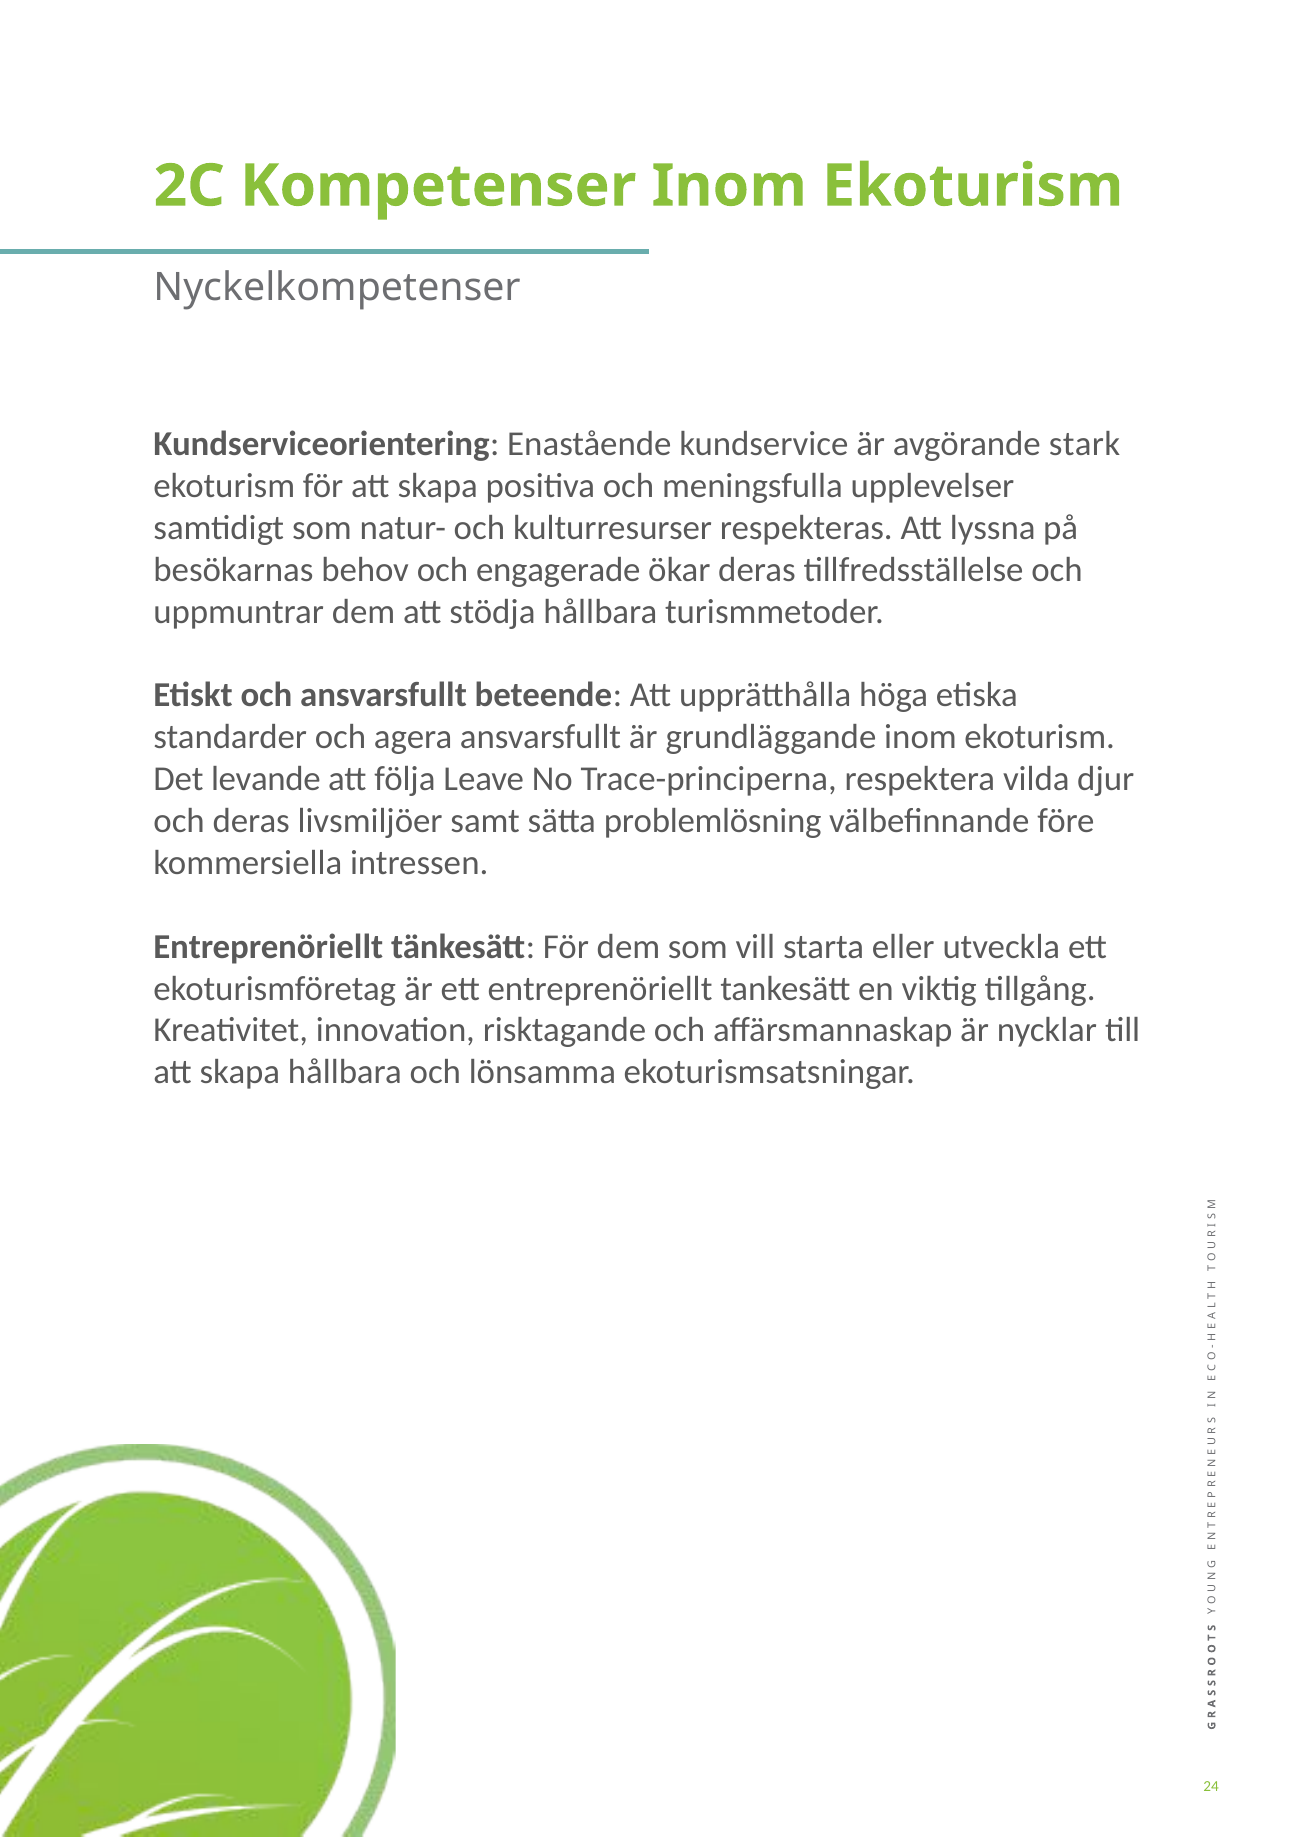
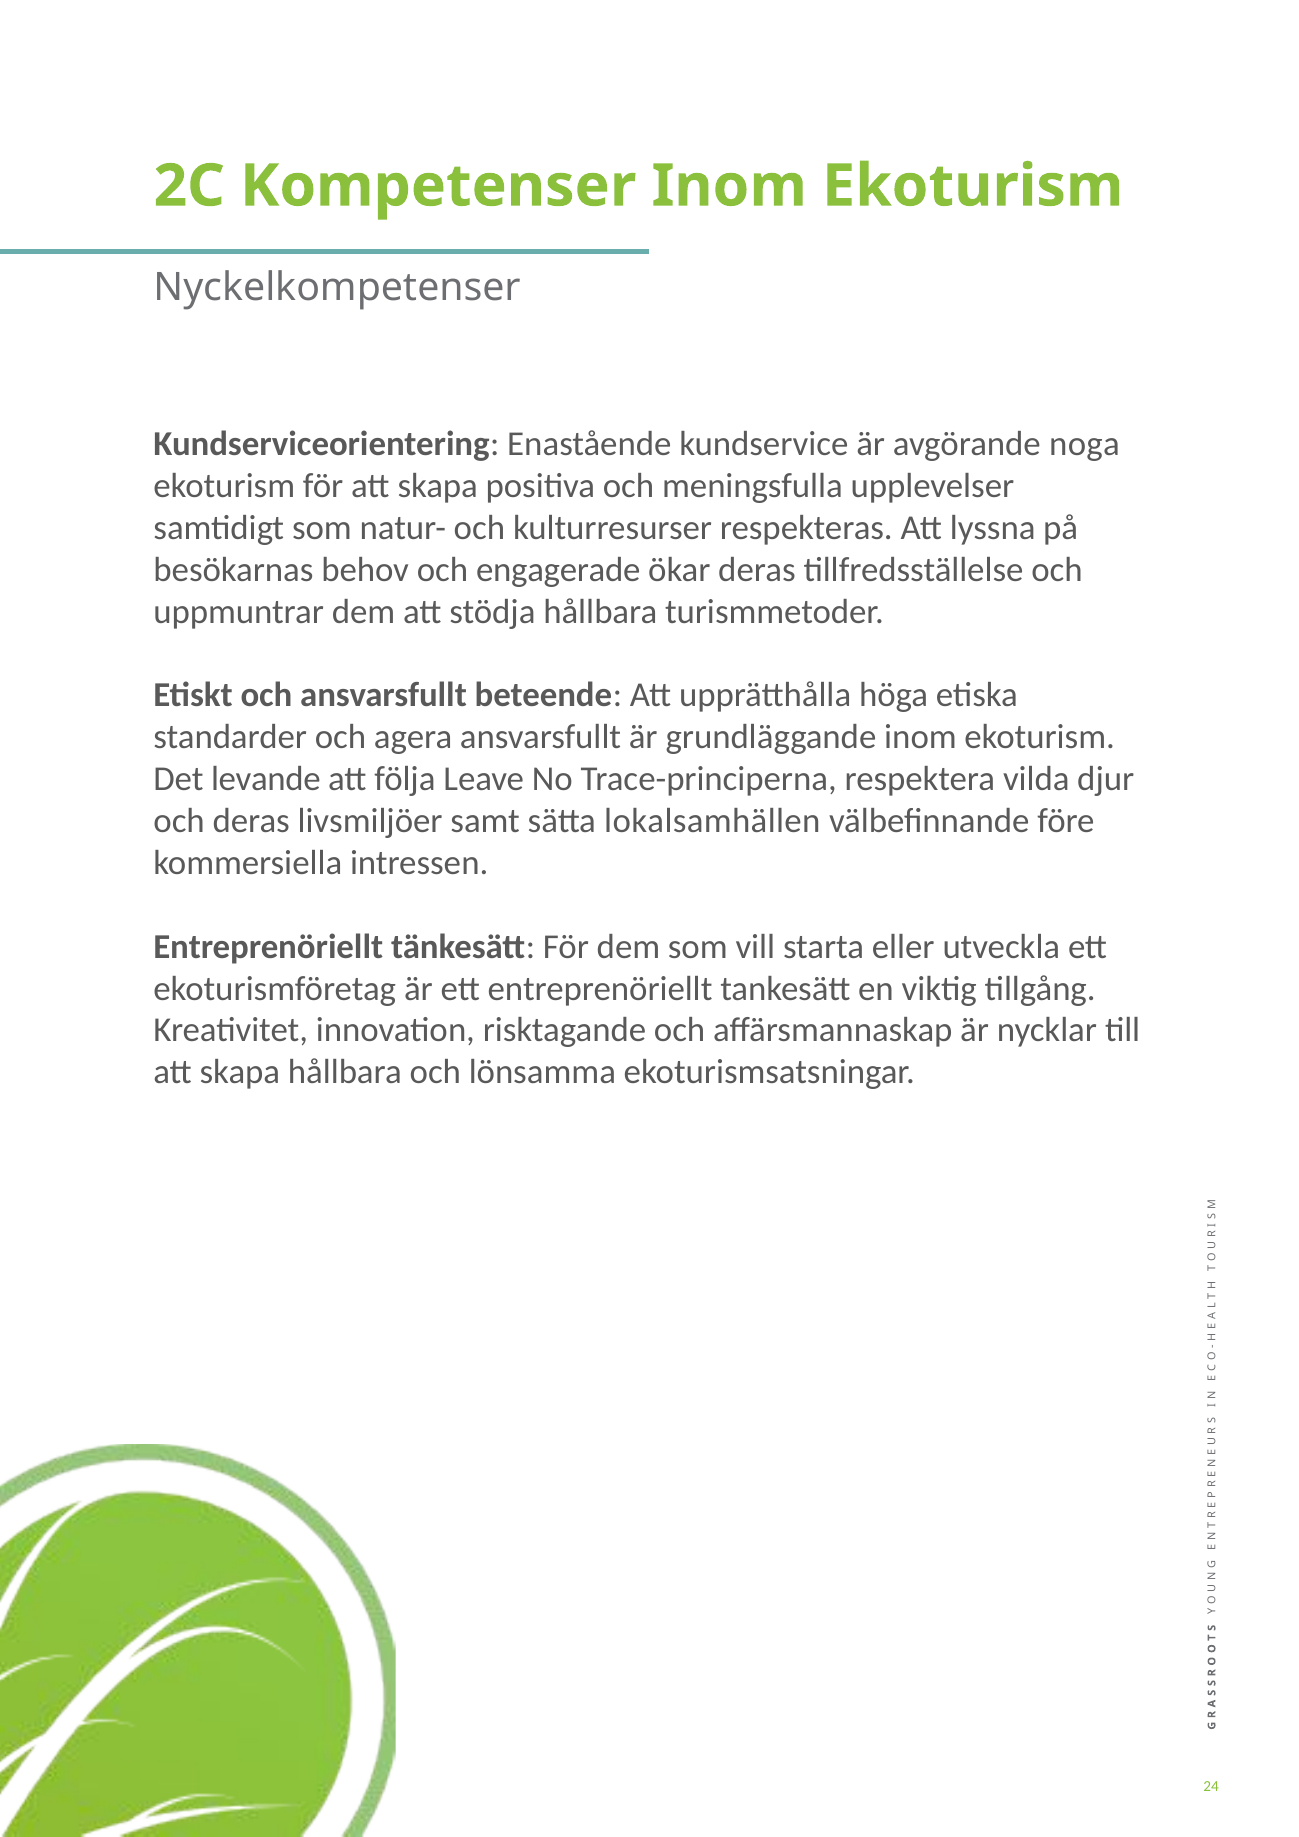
stark: stark -> noga (1085, 444)
problemlösning: problemlösning -> lokalsamhällen (712, 821)
